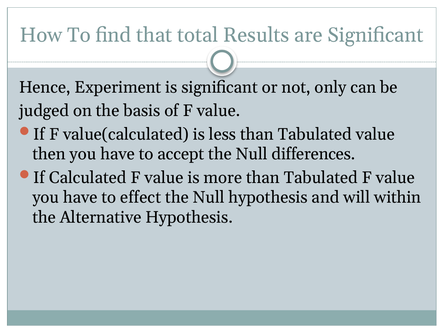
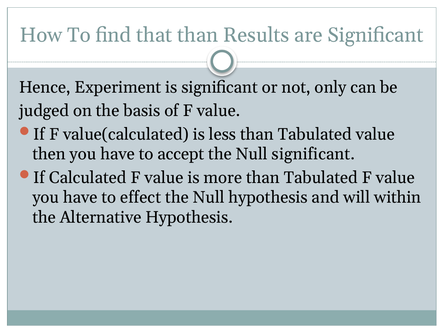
that total: total -> than (198, 35)
Null differences: differences -> significant (313, 154)
